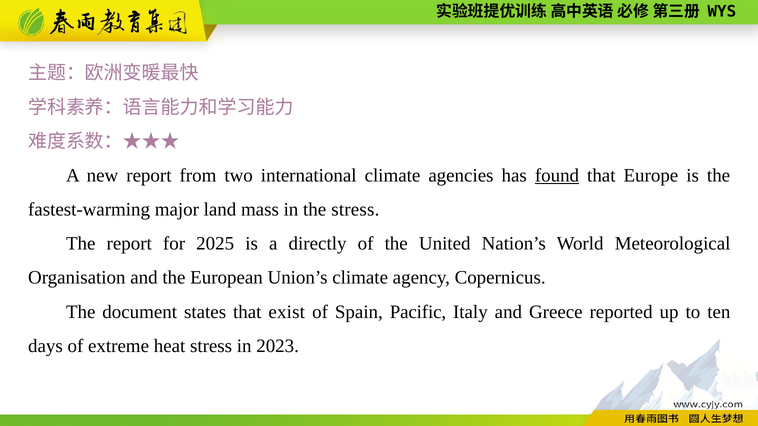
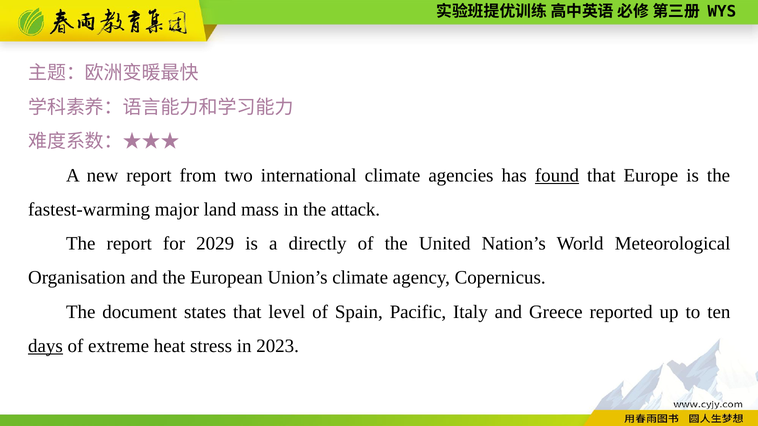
the stress: stress -> attack (355, 210)
2025: 2025 -> 2029 (215, 244)
exist: exist -> level (287, 312)
days underline: none -> present (45, 346)
